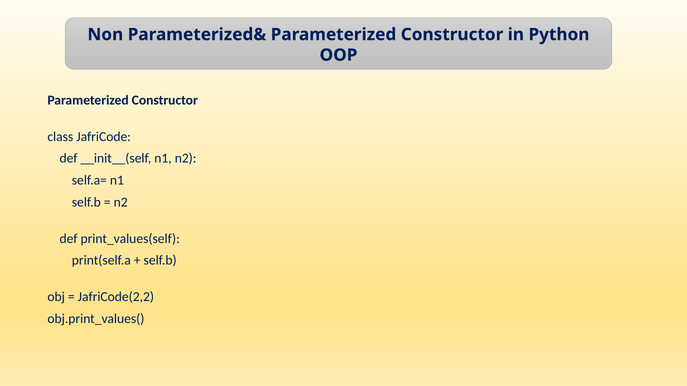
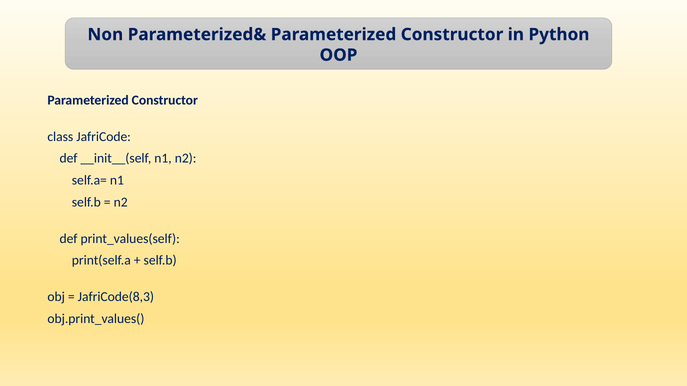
JafriCode(2,2: JafriCode(2,2 -> JafriCode(8,3 (116, 297)
